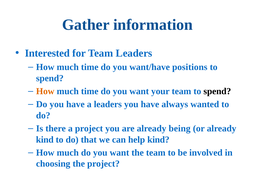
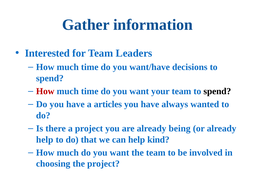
positions: positions -> decisions (190, 67)
How colour: orange -> red (45, 91)
a leaders: leaders -> articles (108, 104)
kind: kind -> help (45, 139)
